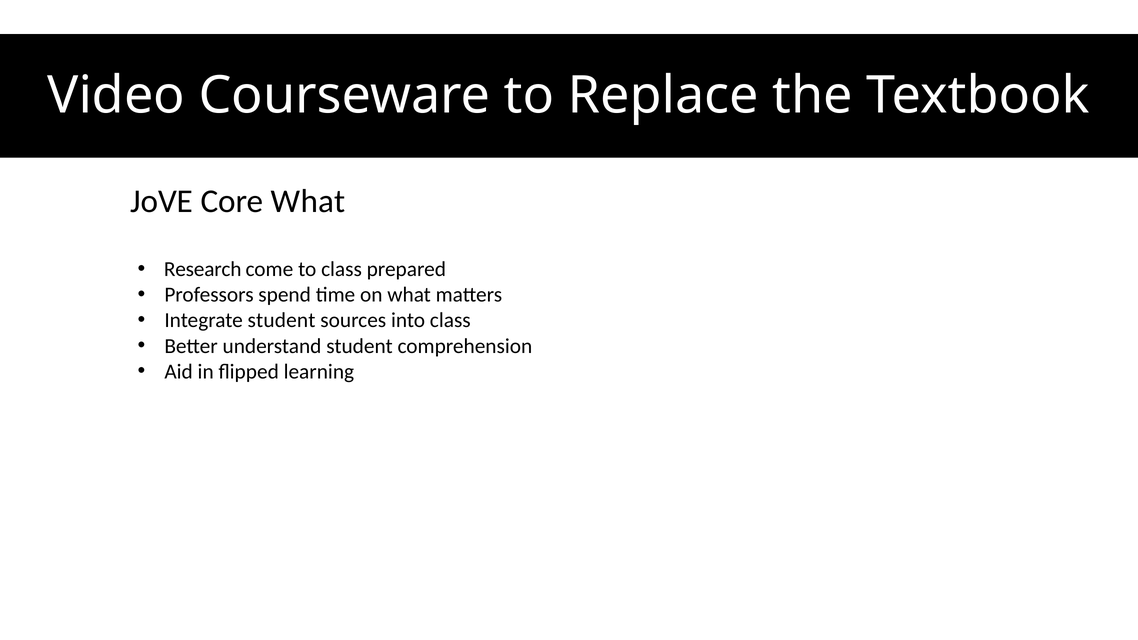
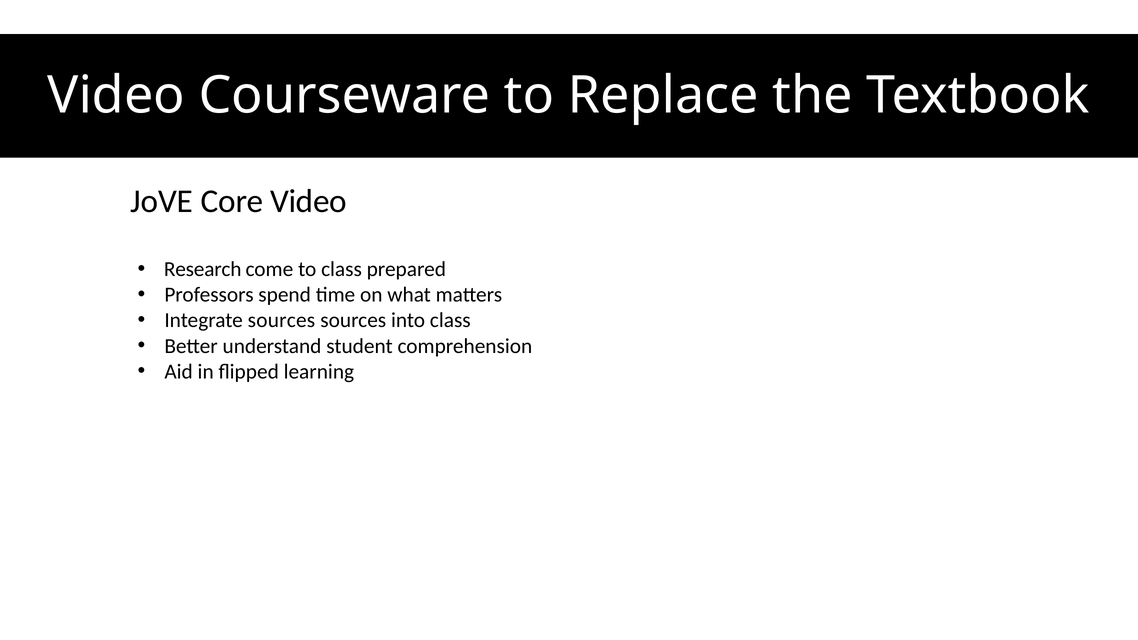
Core What: What -> Video (308, 201)
Integrate student: student -> sources (281, 320)
